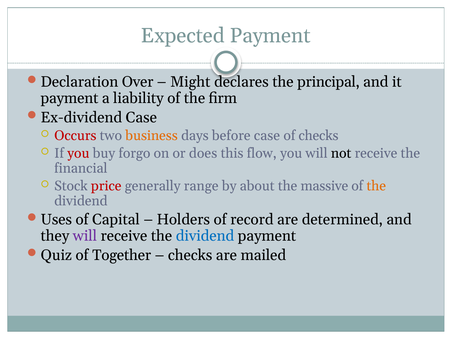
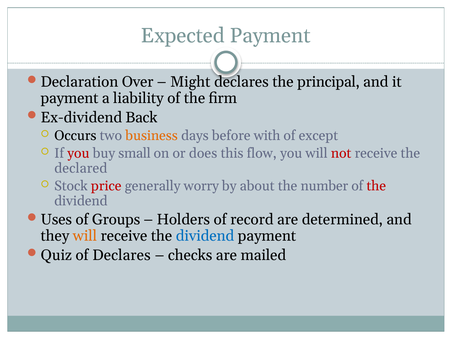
Ex-dividend Case: Case -> Back (141, 117)
Occurs colour: red -> black (75, 136)
before case: case -> with (267, 136)
of checks: checks -> except (318, 136)
forgo: forgo -> small (134, 153)
not colour: black -> red (341, 153)
financial: financial -> declared (81, 168)
range: range -> worry (201, 186)
massive: massive -> number (324, 186)
the colour: orange -> red (376, 186)
Capital: Capital -> Groups (116, 219)
will colour: purple -> orange (85, 236)
of Together: Together -> Declares (122, 255)
